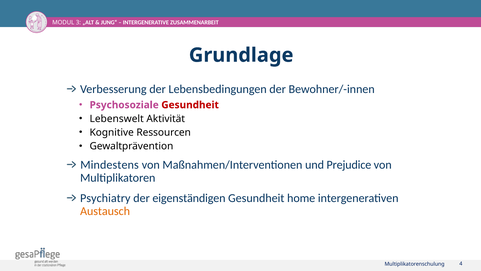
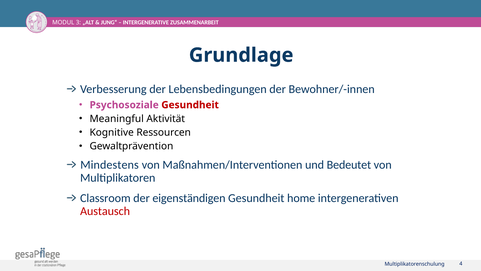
Lebenswelt: Lebenswelt -> Meaningful (117, 119)
Prejudice: Prejudice -> Bedeutet (349, 164)
Psychiatry: Psychiatry -> Classroom (105, 198)
Austausch colour: orange -> red (105, 211)
